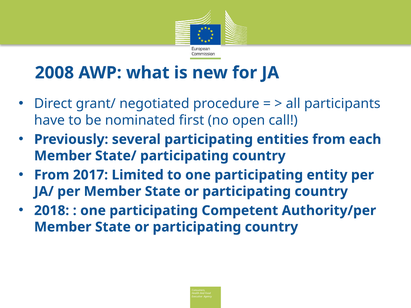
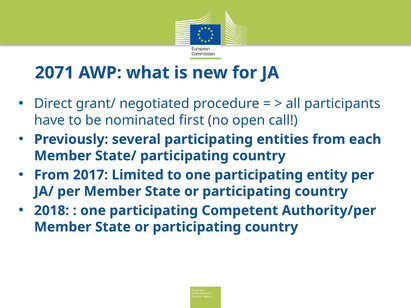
2008: 2008 -> 2071 (54, 73)
